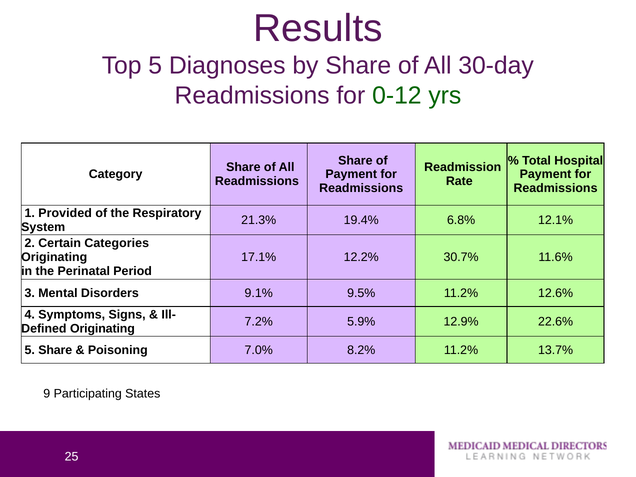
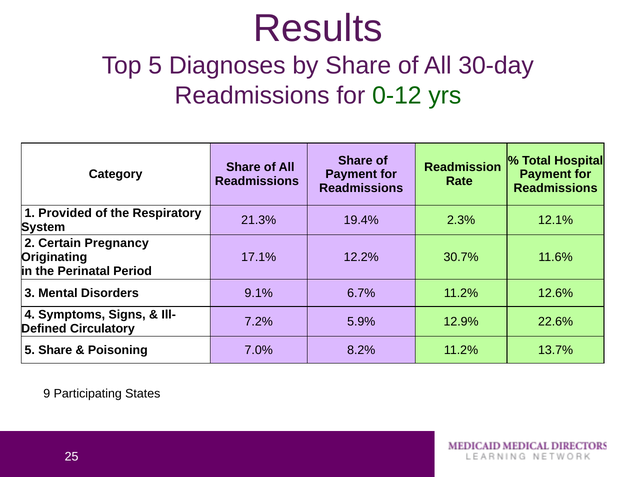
6.8%: 6.8% -> 2.3% (461, 220)
Categories: Categories -> Pregnancy (117, 243)
9.5%: 9.5% -> 6.7% (361, 293)
Originating: Originating -> Circulatory (102, 328)
